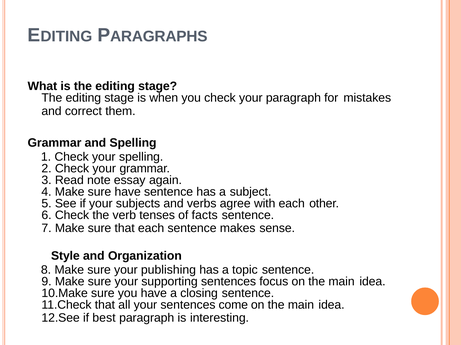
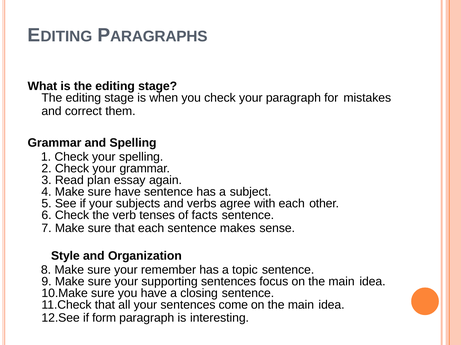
note: note -> plan (99, 180)
publishing: publishing -> remember (168, 270)
best: best -> form (104, 319)
